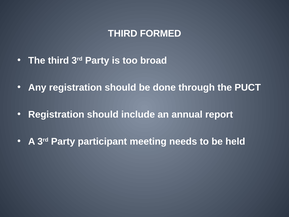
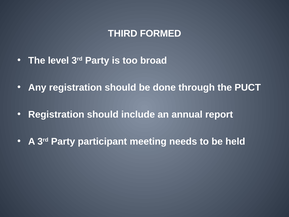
The third: third -> level (58, 60)
